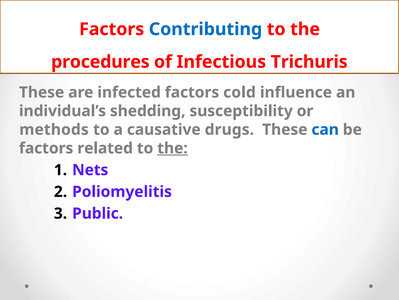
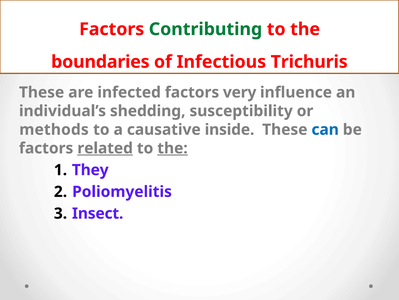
Contributing colour: blue -> green (205, 29)
procedures: procedures -> boundaries (100, 62)
cold: cold -> very (240, 92)
drugs: drugs -> inside (229, 129)
related underline: none -> present (105, 148)
Nets: Nets -> They (90, 170)
Public: Public -> Insect (98, 213)
